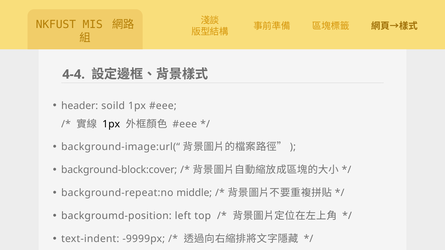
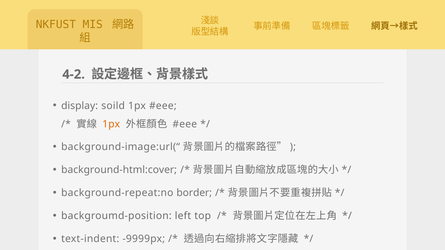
4-4: 4-4 -> 4-2 (74, 74)
header: header -> display (80, 106)
1px colour: black -> orange (111, 124)
background-block:cover: background-block:cover -> background-html:cover (119, 170)
middle: middle -> border (194, 193)
